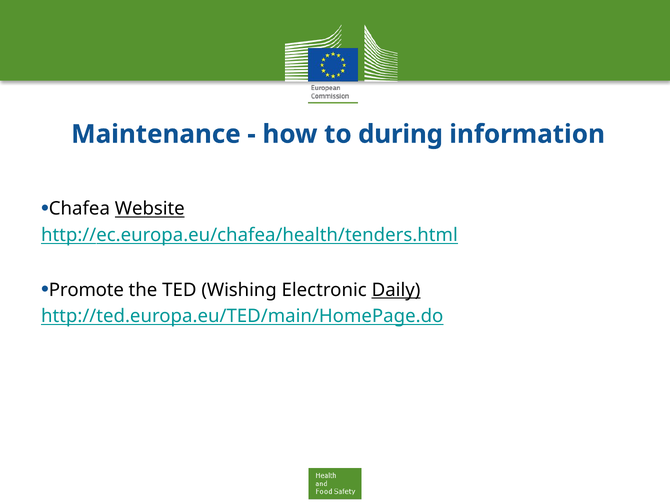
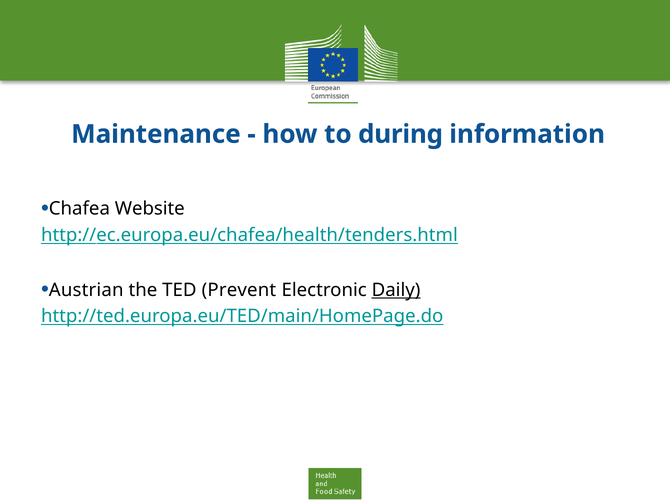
Website underline: present -> none (150, 209)
Promote: Promote -> Austrian (86, 290)
Wishing: Wishing -> Prevent (239, 290)
